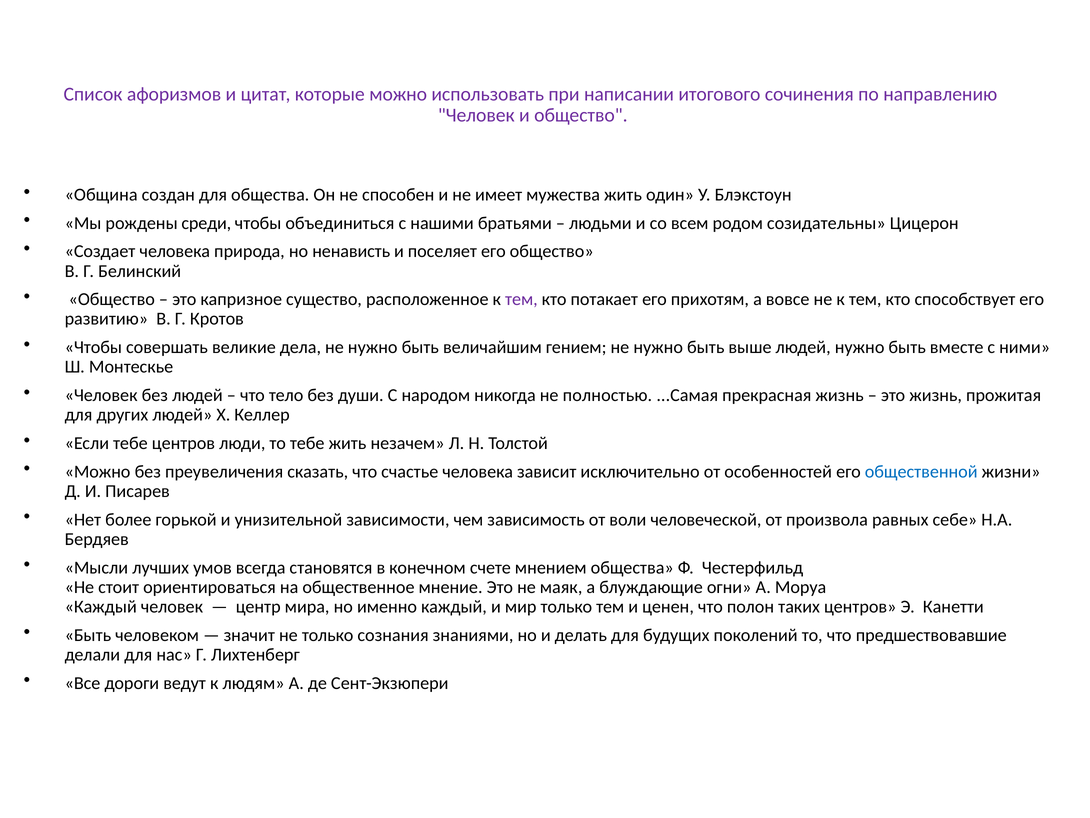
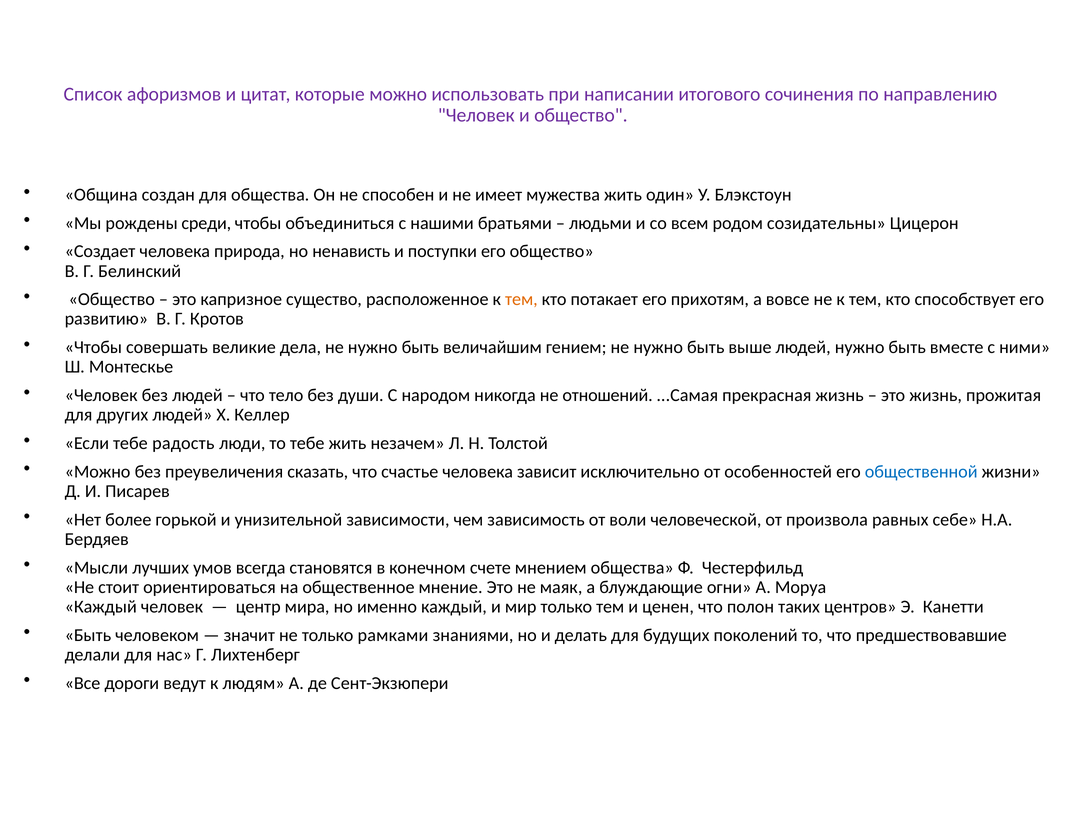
поселяет: поселяет -> поступки (442, 251)
тем colour: purple -> orange (521, 299)
полностью: полностью -> отношений (608, 395)
тебе центров: центров -> радость (183, 443)
сознания: сознания -> рамками (393, 635)
